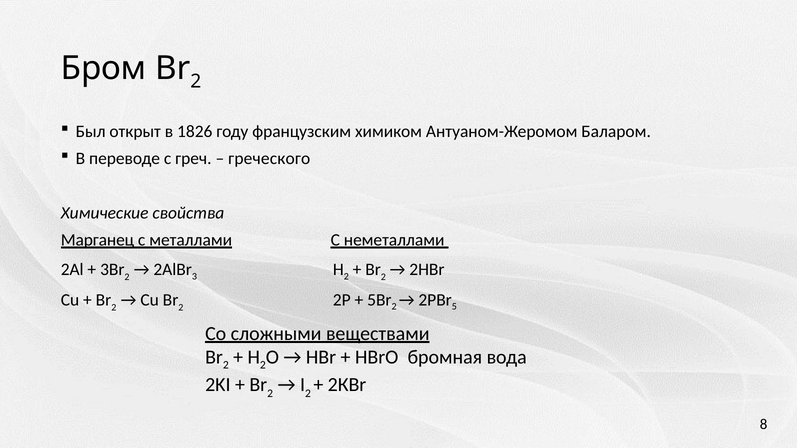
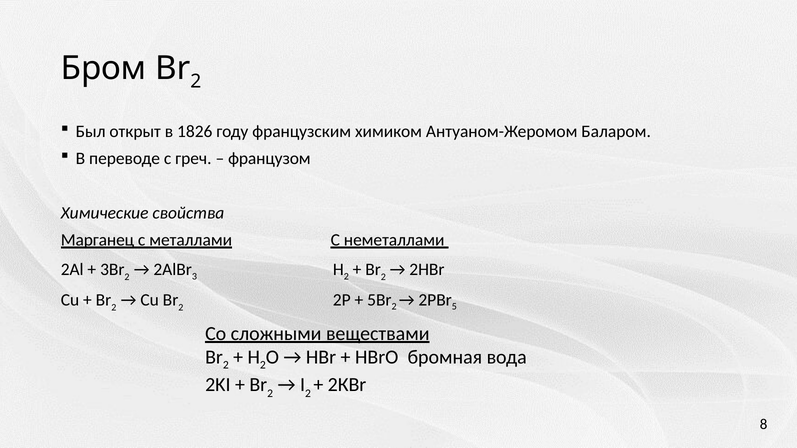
греческого: греческого -> французом (269, 159)
